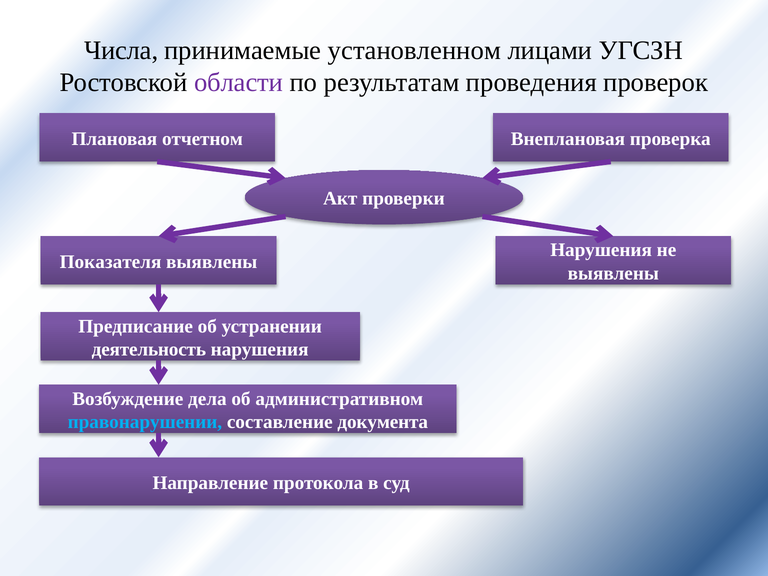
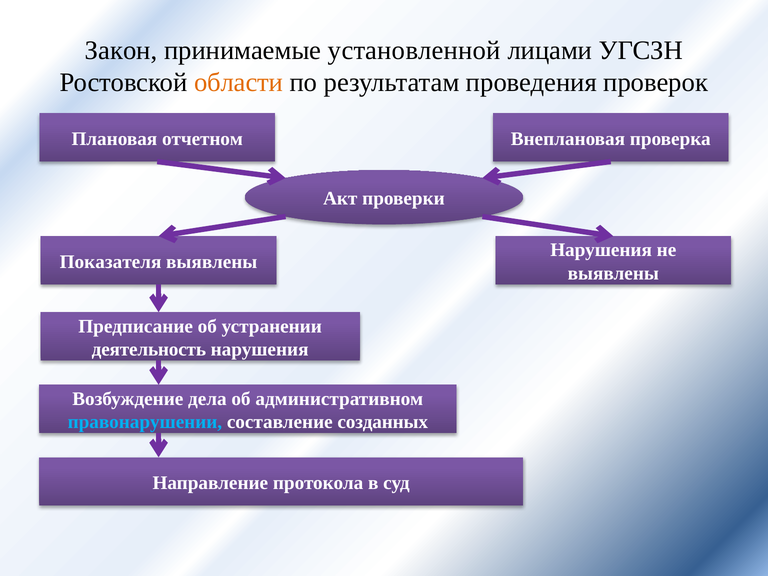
Числа: Числа -> Закон (121, 51)
установленном: установленном -> установленной (414, 51)
области colour: purple -> orange (239, 83)
документа: документа -> созданных (383, 422)
